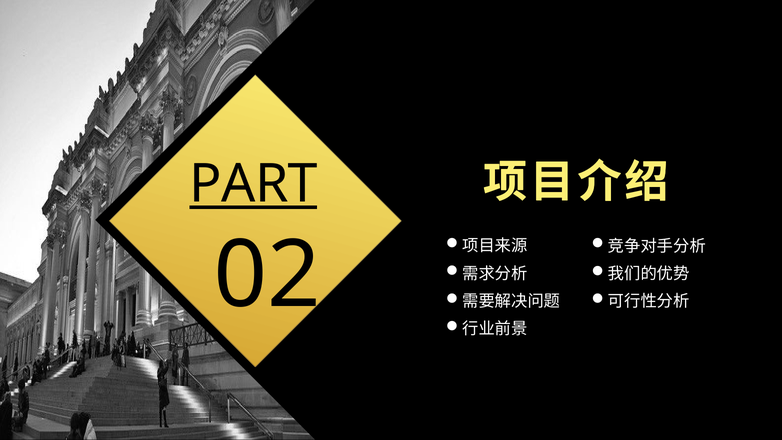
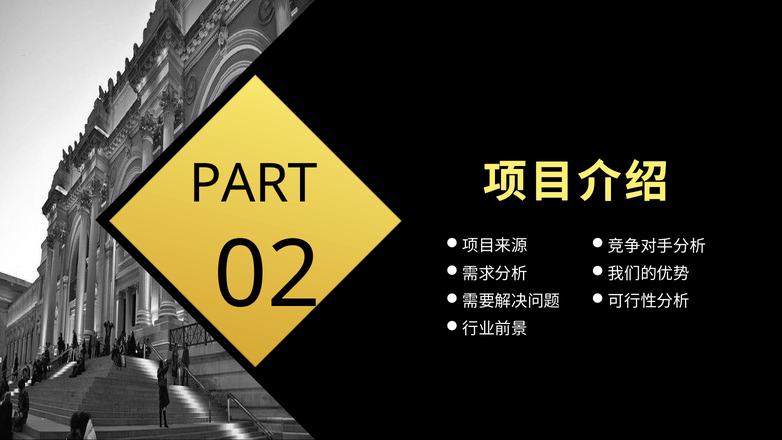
PART underline: present -> none (254, 184)
